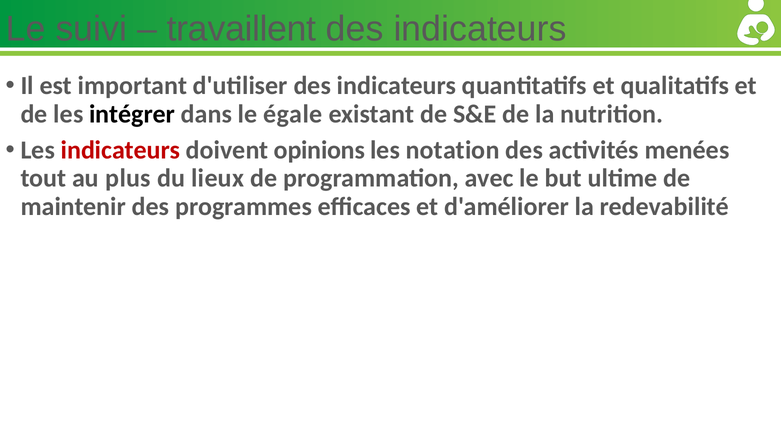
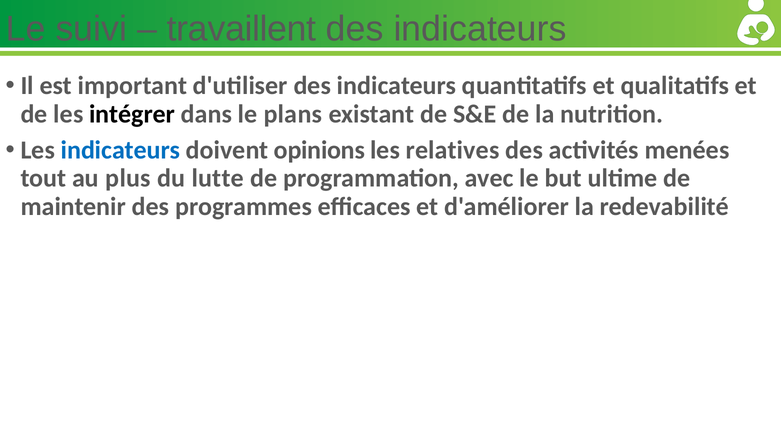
égale: égale -> plans (293, 114)
indicateurs colour: red -> blue (121, 150)
notation: notation -> relatives (453, 150)
lieux: lieux -> lutte (218, 178)
